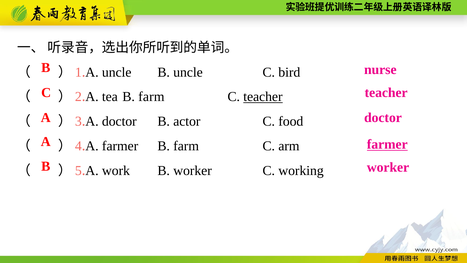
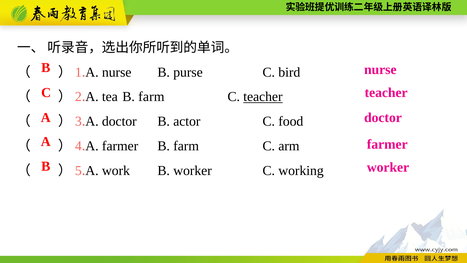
A uncle: uncle -> nurse (117, 72)
B uncle: uncle -> purse (188, 72)
farmer underline: present -> none (387, 144)
